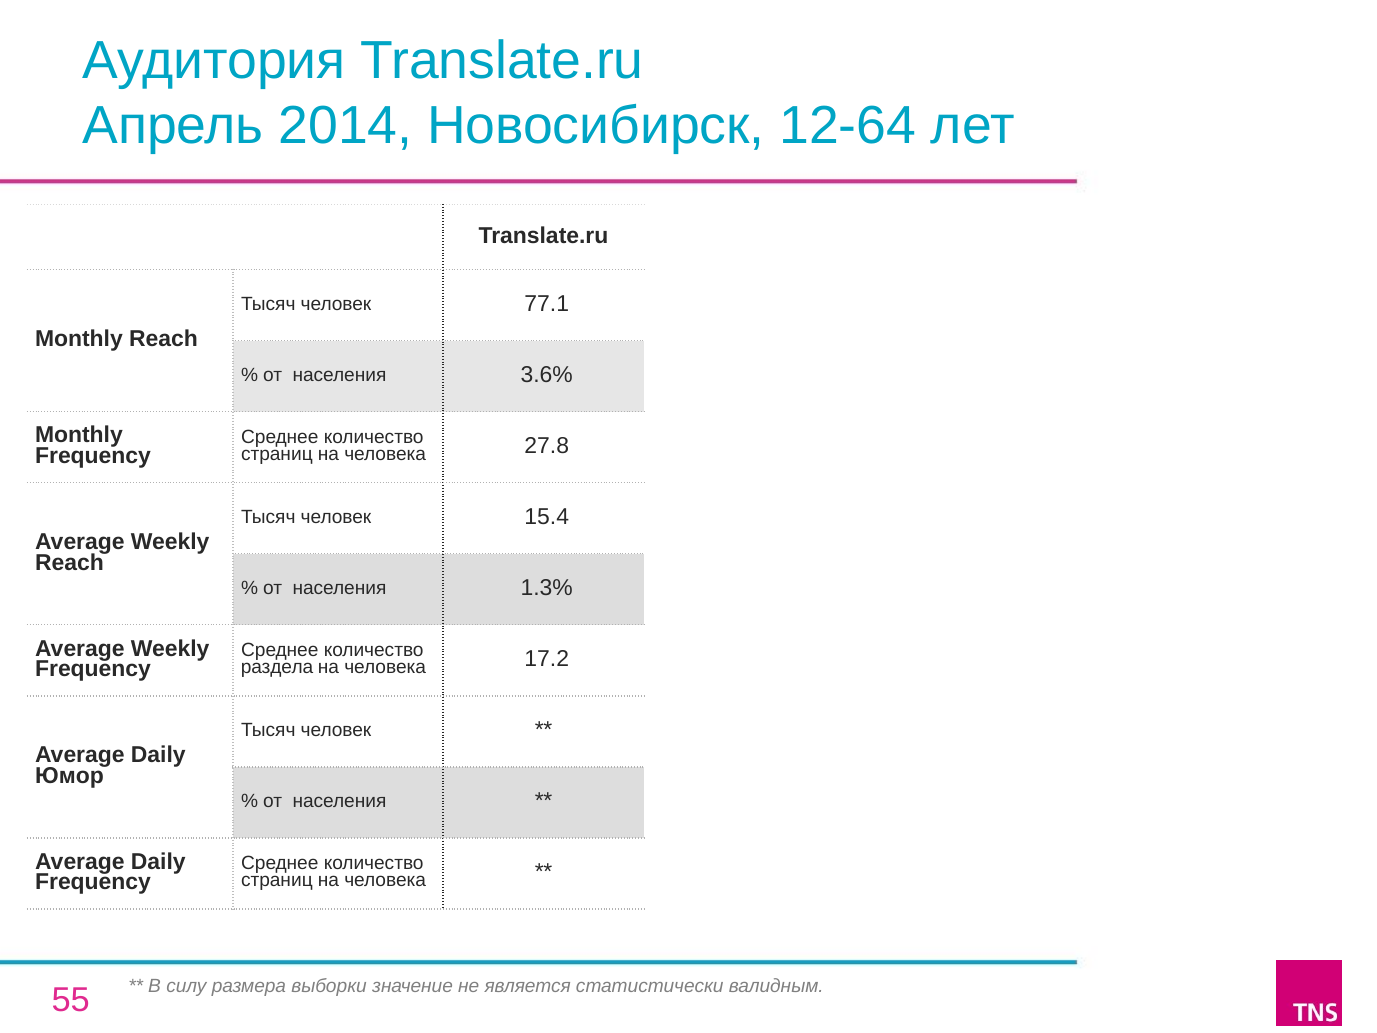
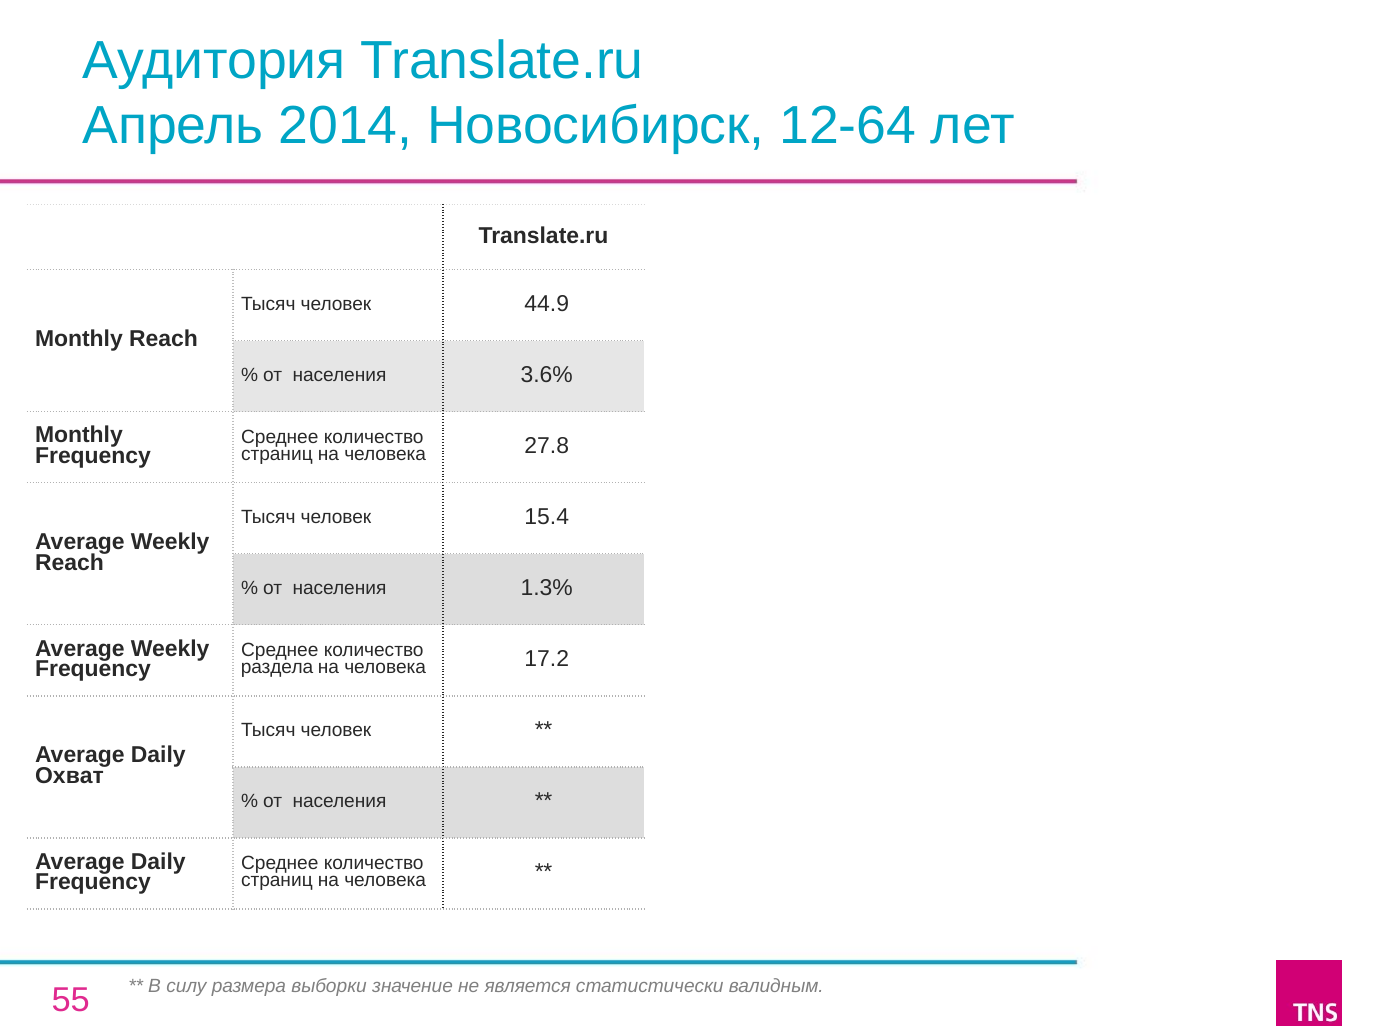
77.1: 77.1 -> 44.9 (547, 304)
Юмор: Юмор -> Охват (69, 775)
